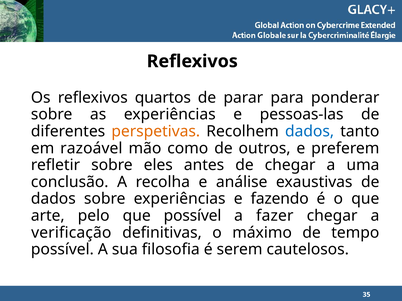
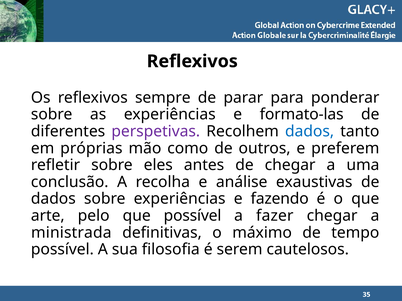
quartos: quartos -> sempre (163, 98)
pessoas-las: pessoas-las -> formato-las (302, 115)
perspetivas colour: orange -> purple (156, 132)
razoável: razoável -> próprias (91, 148)
verificação: verificação -> ministrada (71, 233)
